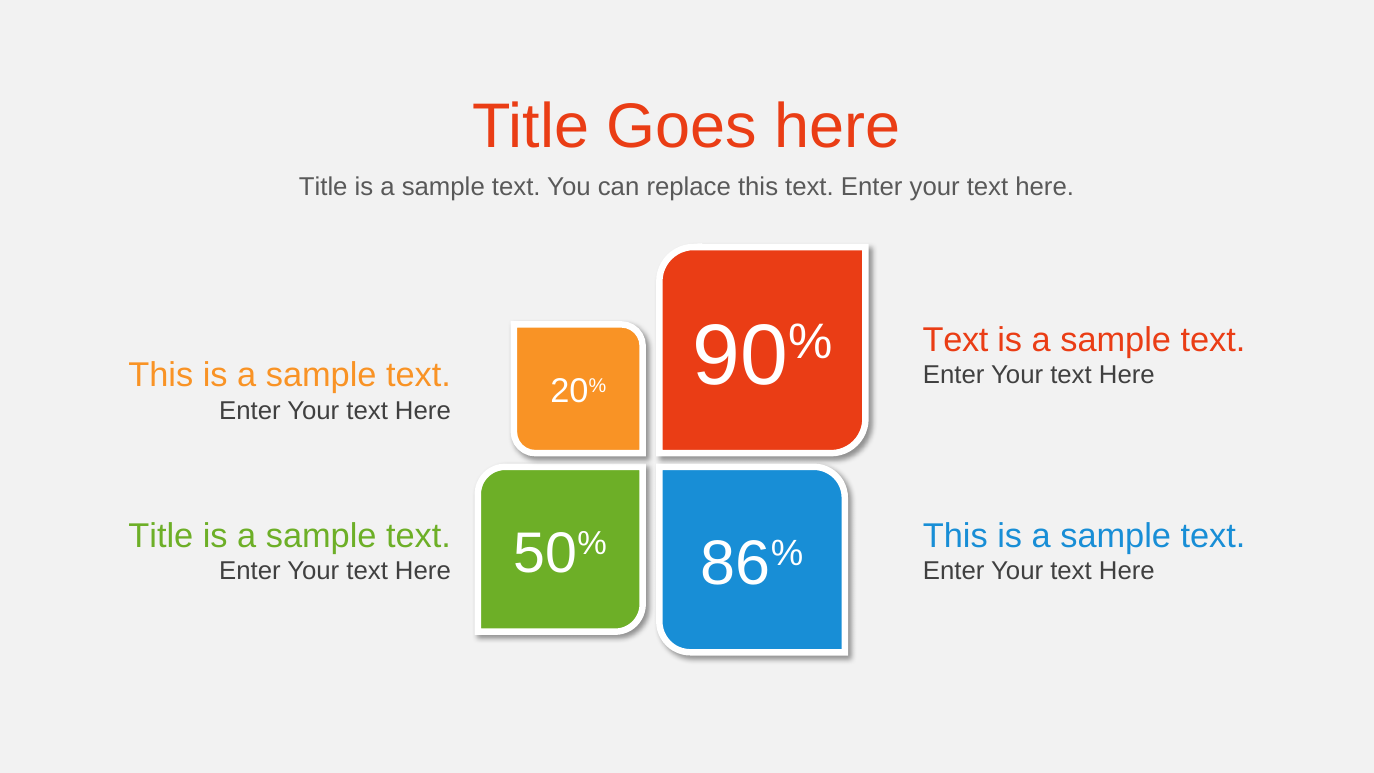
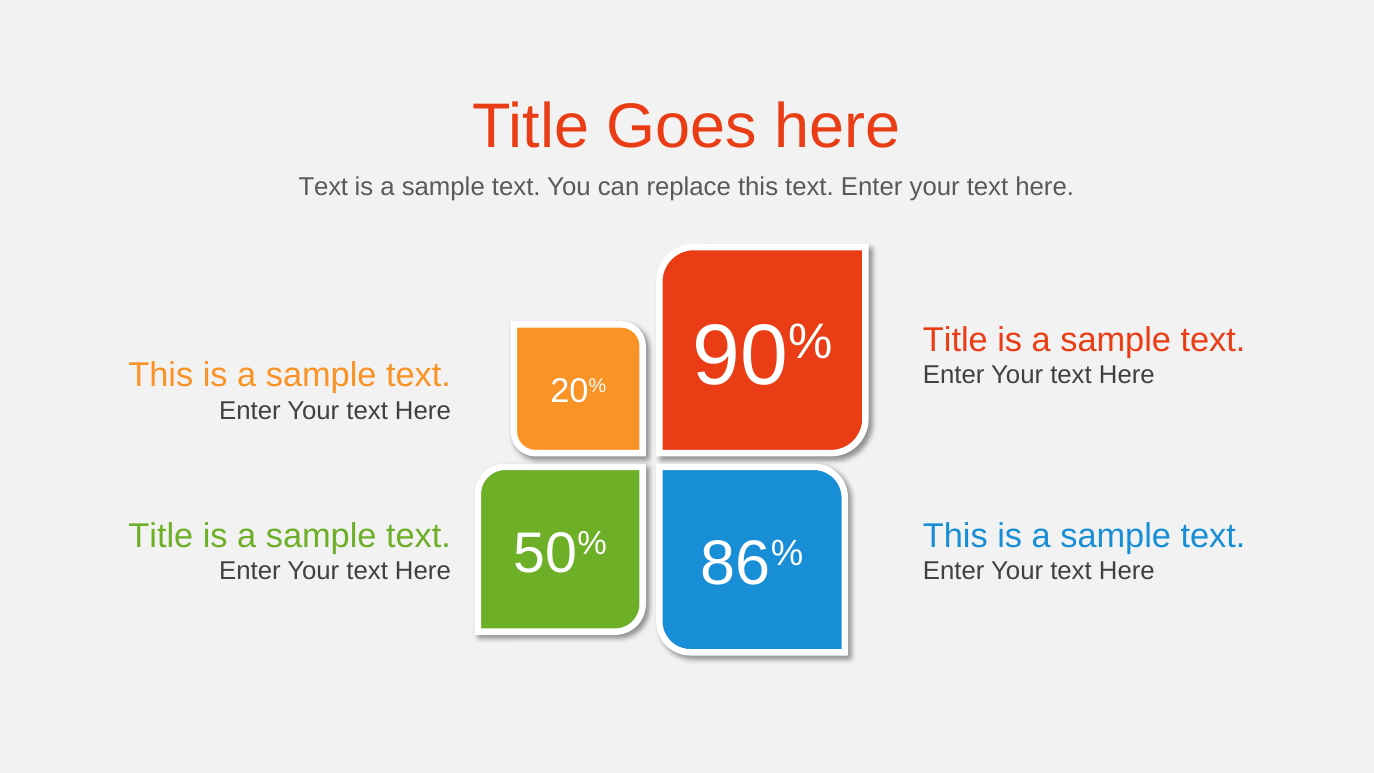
Title: Title -> Text (323, 187)
Text: Text -> Title (955, 340)
